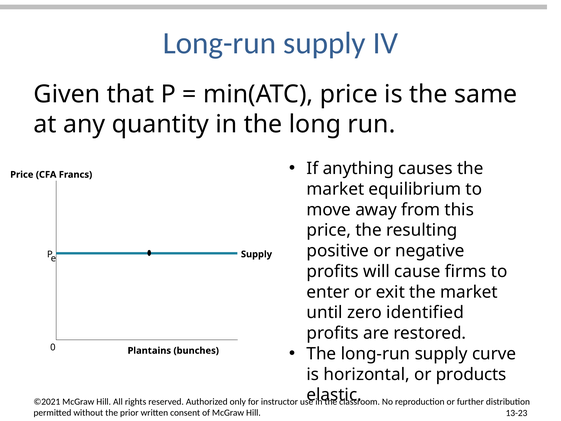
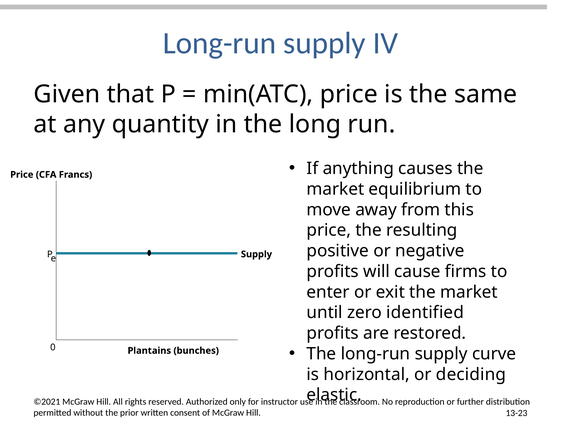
products: products -> deciding (471, 374)
